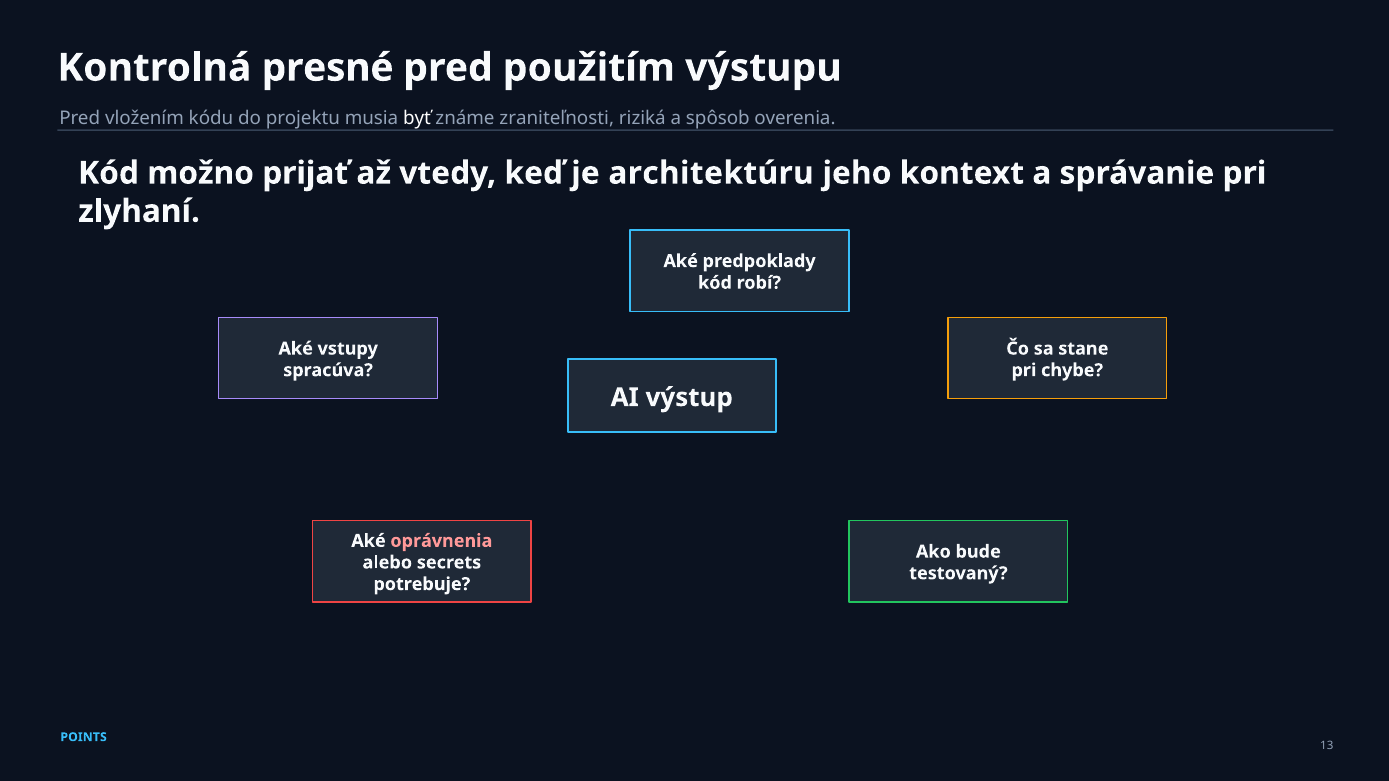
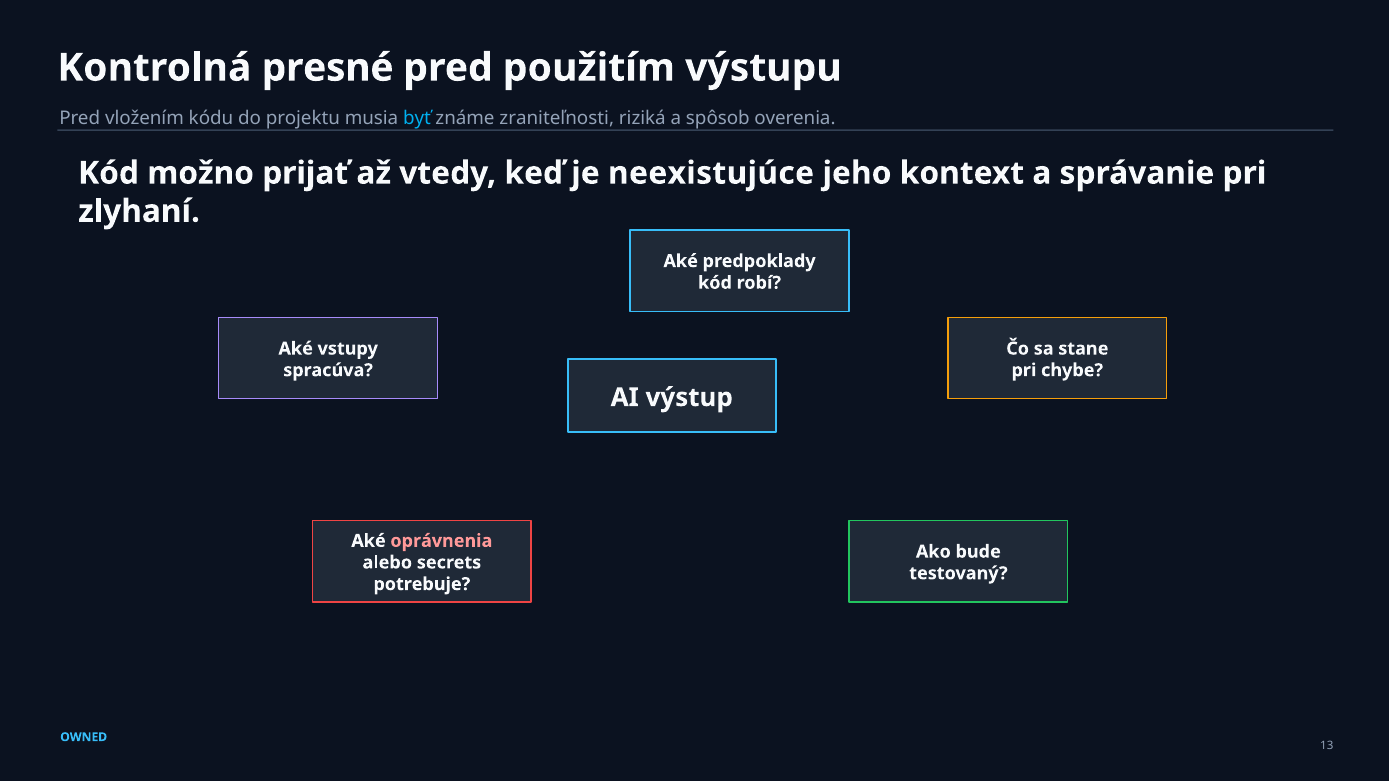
byť colour: white -> light blue (417, 118)
architektúru: architektúru -> neexistujúce (711, 173)
POINTS: POINTS -> OWNED (84, 737)
